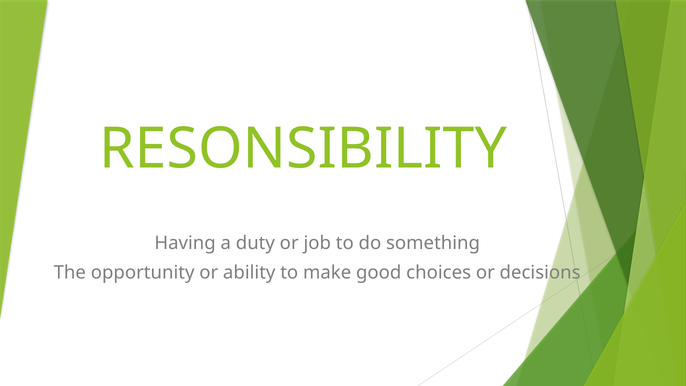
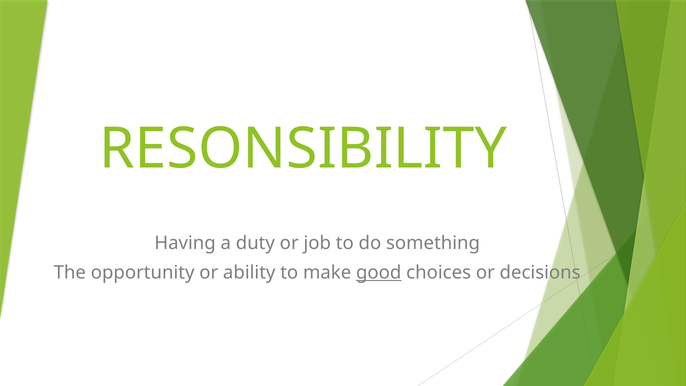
good underline: none -> present (379, 272)
